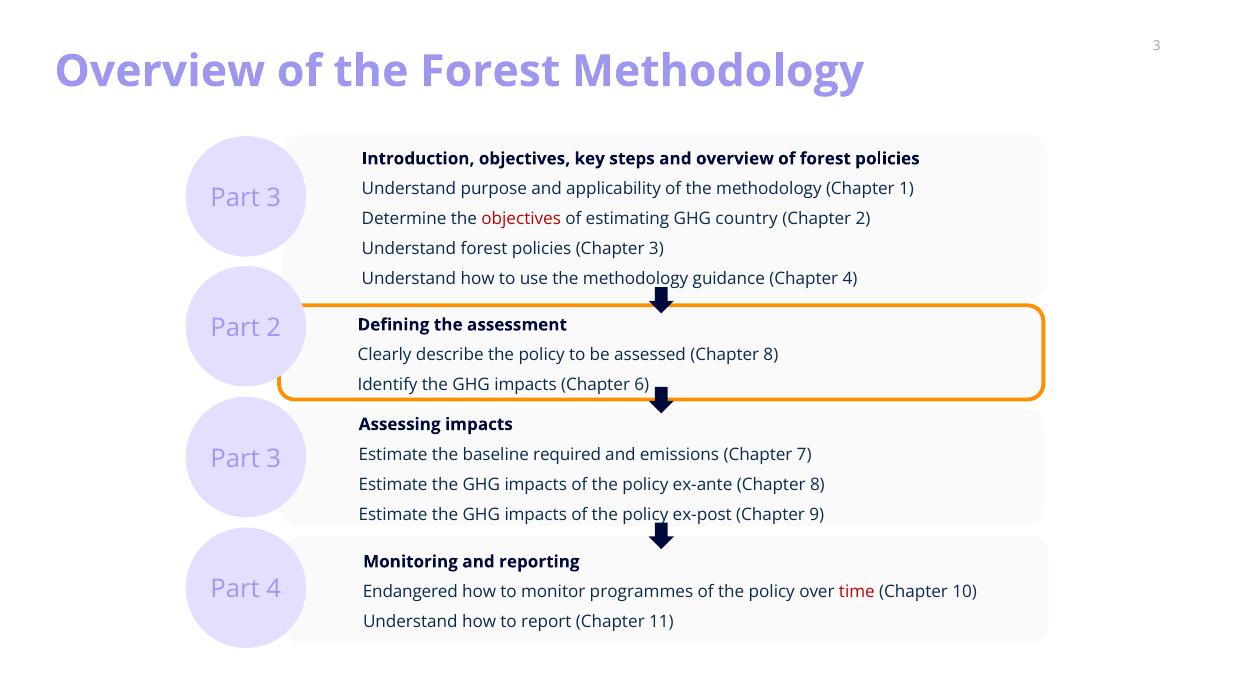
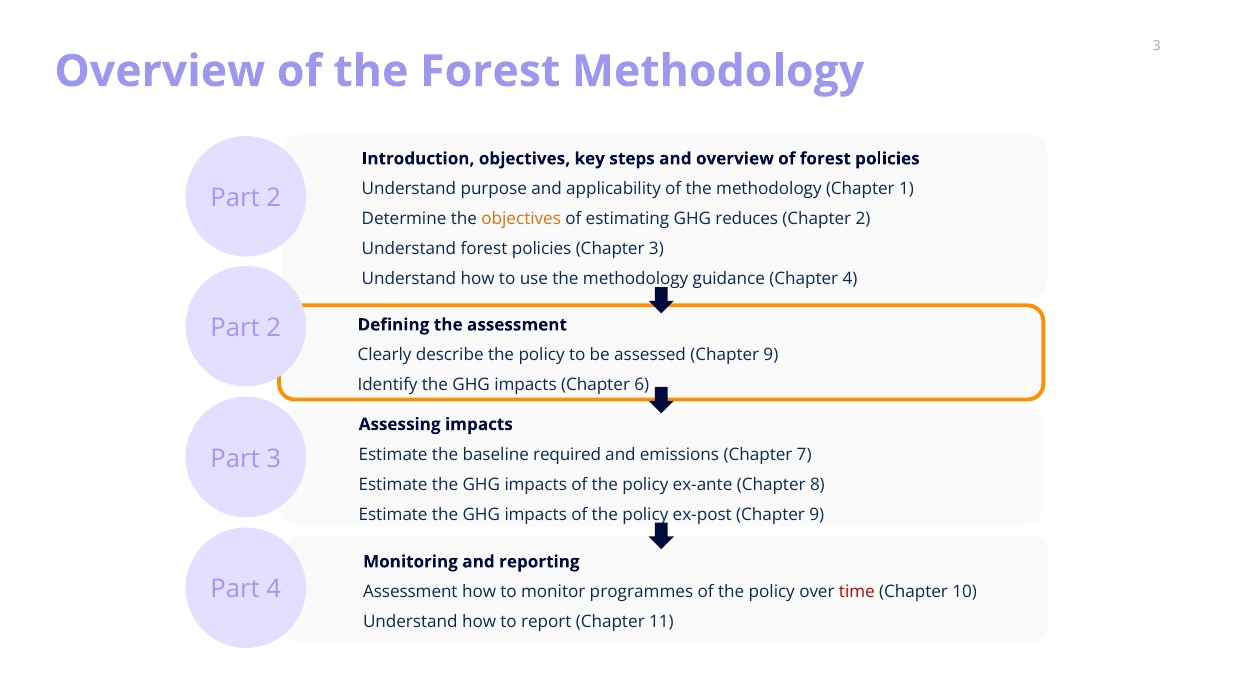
3: 3 -> 2 (274, 198)
objectives colour: red -> orange (521, 219)
country: country -> reduces (747, 219)
assessed Chapter 8: 8 -> 9 (771, 355)
Endangered: Endangered -> Assessment (410, 592)
